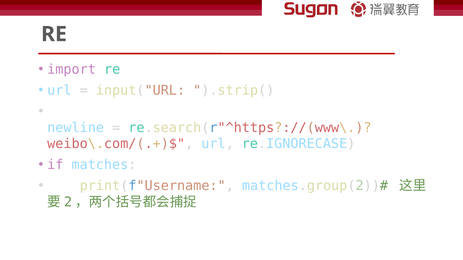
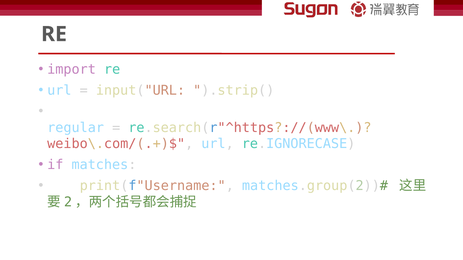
newline: newline -> regular (76, 128)
